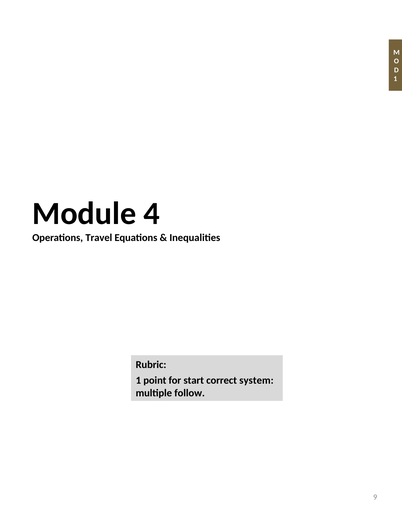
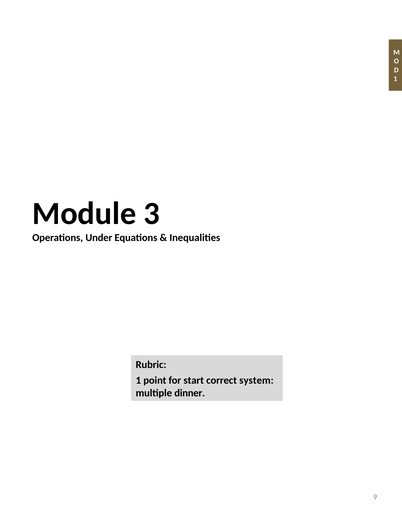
4: 4 -> 3 (152, 213)
Travel: Travel -> Under (99, 237)
follow: follow -> dinner (190, 392)
